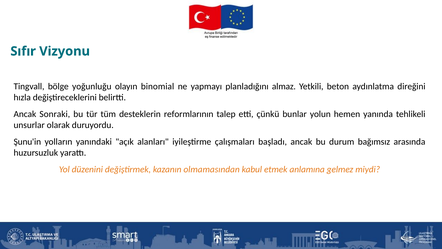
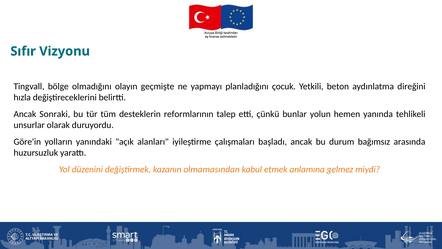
yoğunluğu: yoğunluğu -> olmadığını (92, 86)
binomial: binomial -> geçmişte (158, 86)
almaz: almaz -> çocuk (284, 86)
Şunu'in: Şunu'in -> Göre'in (27, 142)
